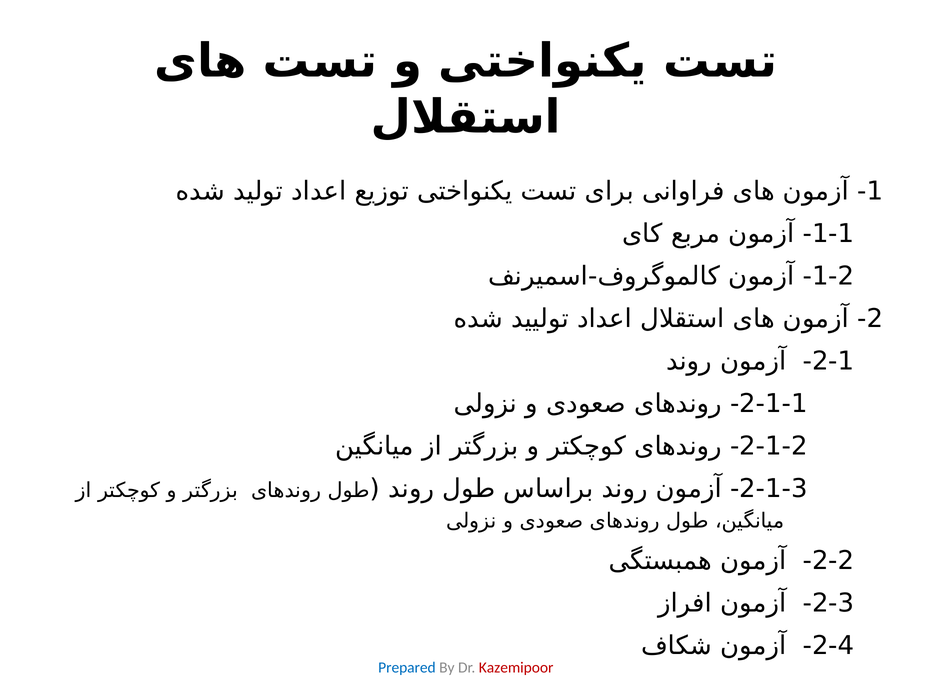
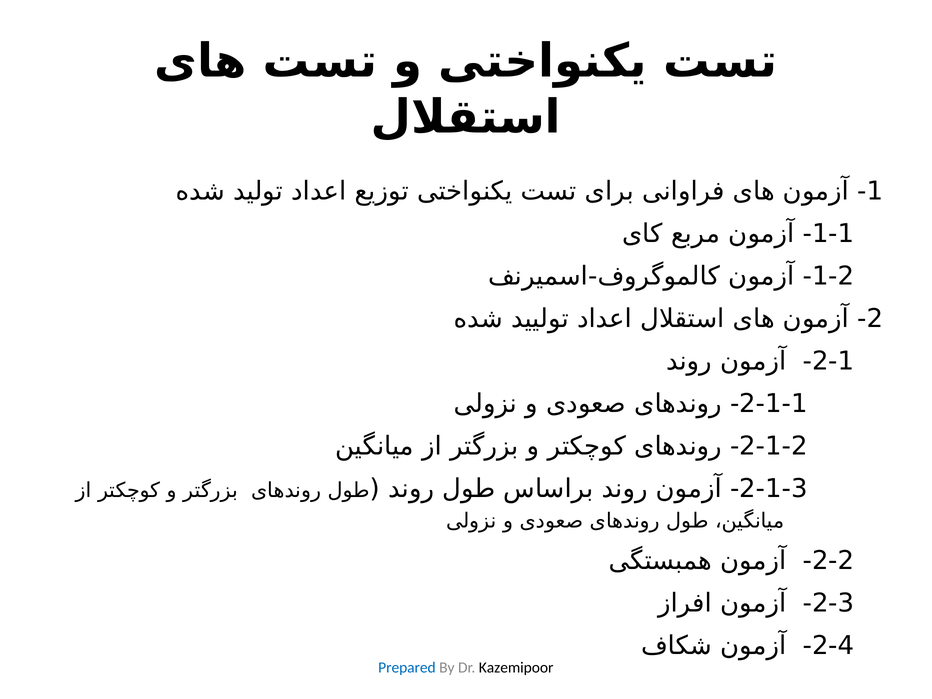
Kazemipoor colour: red -> black (516, 668)
